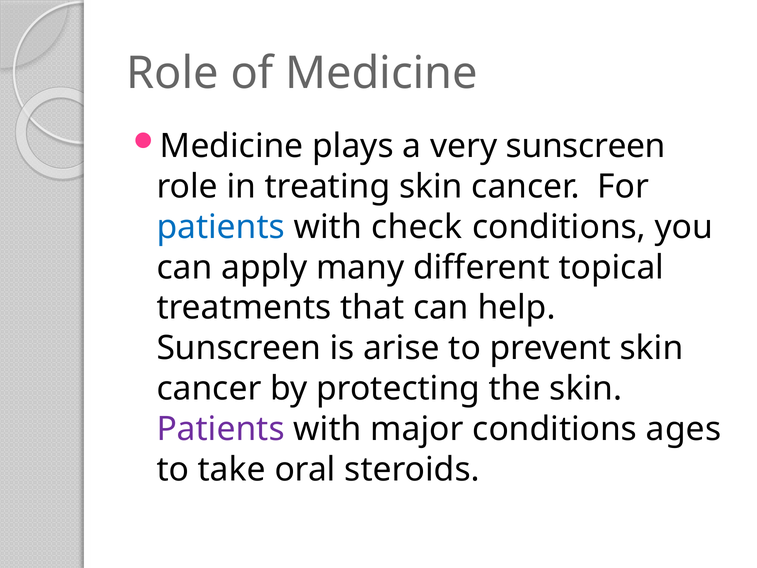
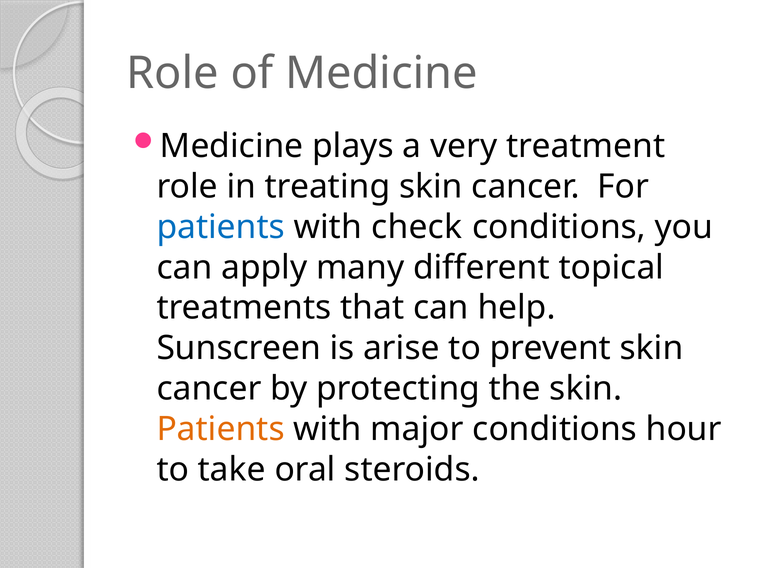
very sunscreen: sunscreen -> treatment (586, 146)
Patients colour: purple -> orange (221, 429)
ages: ages -> hour (684, 429)
